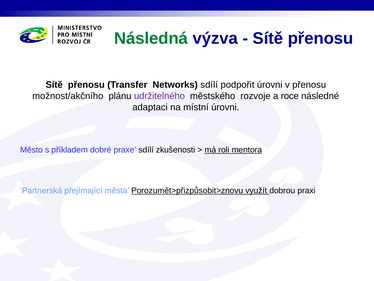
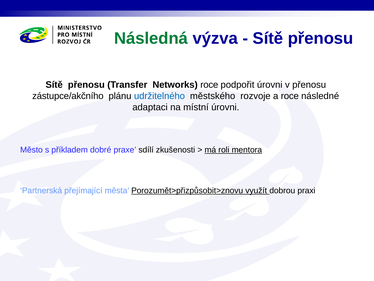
Networks sdílí: sdílí -> roce (209, 85)
možnost/akčního: možnost/akčního -> zástupce/akčního (68, 96)
udržitelného colour: purple -> blue (159, 96)
